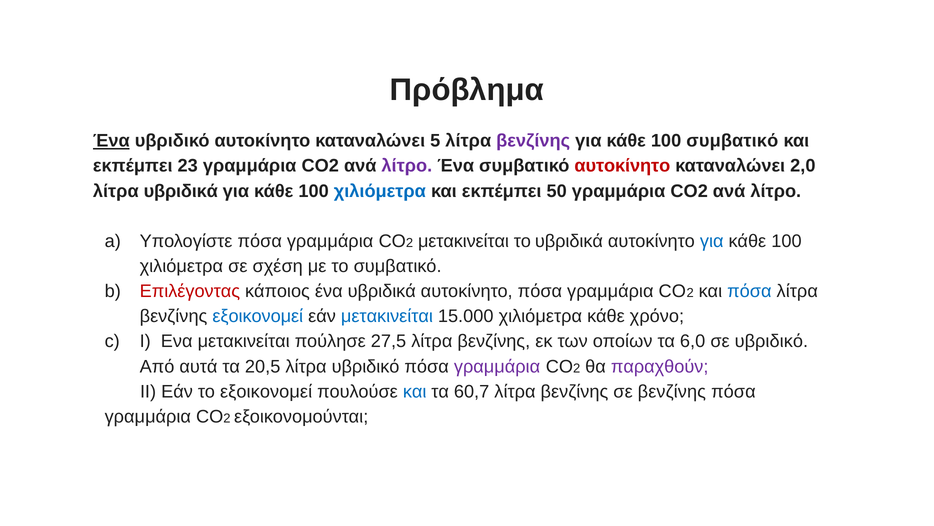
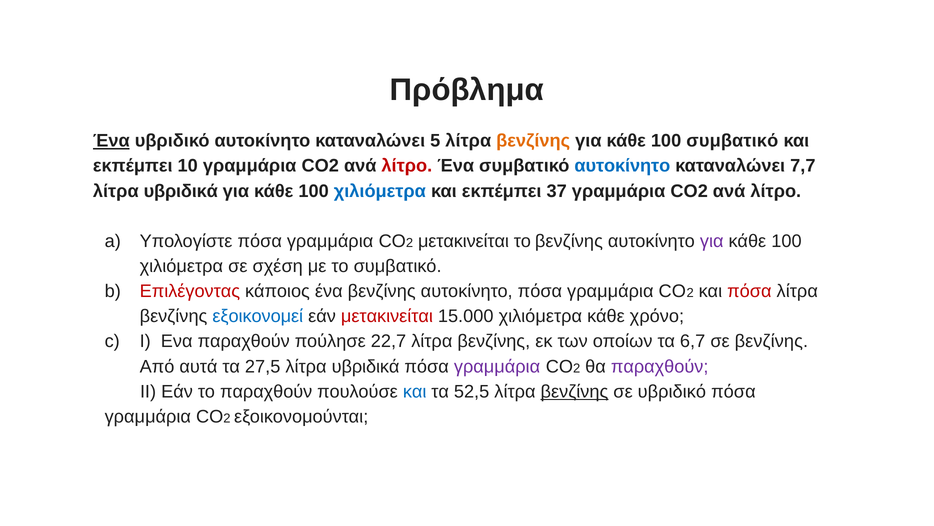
βενζίνης colour: purple -> orange (533, 141)
23: 23 -> 10 (188, 166)
λίτρο colour: purple -> red (407, 166)
αυτοκίνητο colour: red -> blue (622, 166)
2,0: 2,0 -> 7,7 (803, 166)
50: 50 -> 37 (557, 191)
το υβριδικά: υβριδικά -> βενζίνης (569, 241)
για colour: blue -> purple (712, 241)
ένα υβριδικά: υβριδικά -> βενζίνης (382, 291)
πόσα colour: blue -> red (749, 291)
μετακινείται colour: blue -> red (387, 316)
Ενα μετακινείται: μετακινείται -> παραχθούν (244, 341)
27,5: 27,5 -> 22,7 (388, 341)
6,0: 6,0 -> 6,7 (693, 341)
σε υβριδικό: υβριδικό -> βενζίνης (771, 341)
20,5: 20,5 -> 27,5 (263, 366)
υβριδικό: υβριδικό -> υβριδικά (366, 366)
το εξοικονομεί: εξοικονομεί -> παραχθούν (266, 391)
60,7: 60,7 -> 52,5 (472, 391)
βενζίνης underline: none -> present (574, 391)
σε βενζίνης: βενζίνης -> υβριδικό (672, 391)
